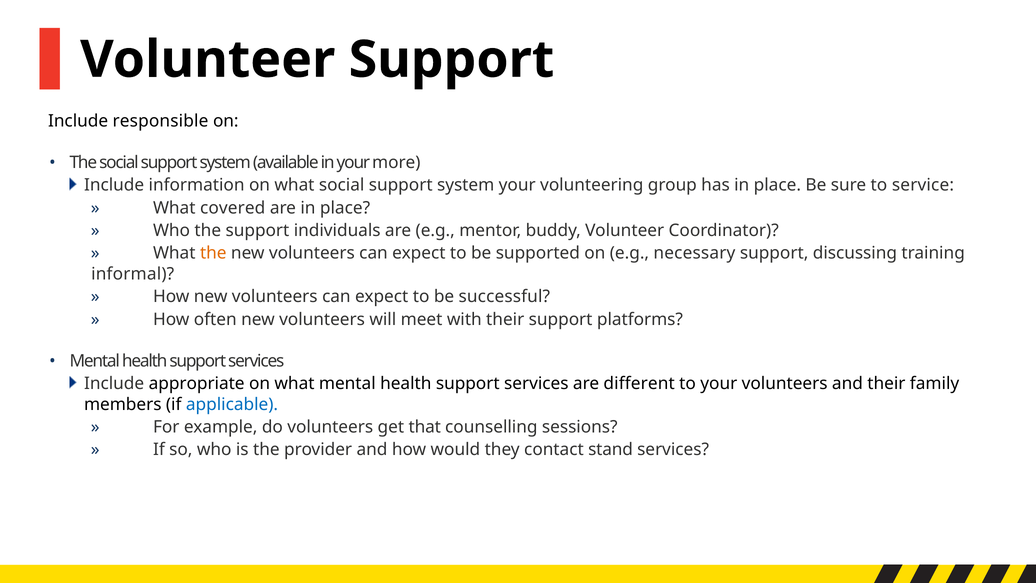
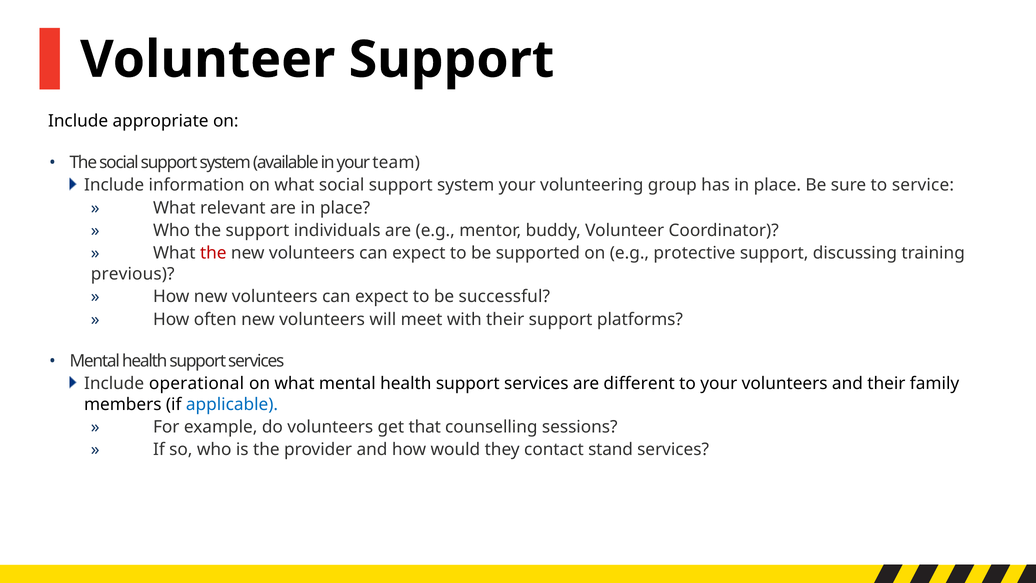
responsible: responsible -> appropriate (161, 121)
more: more -> team (396, 163)
covered: covered -> relevant (233, 208)
the colour: orange -> red (213, 253)
necessary: necessary -> protective (694, 253)
informal: informal -> previous (133, 274)
appropriate: appropriate -> operational (197, 383)
